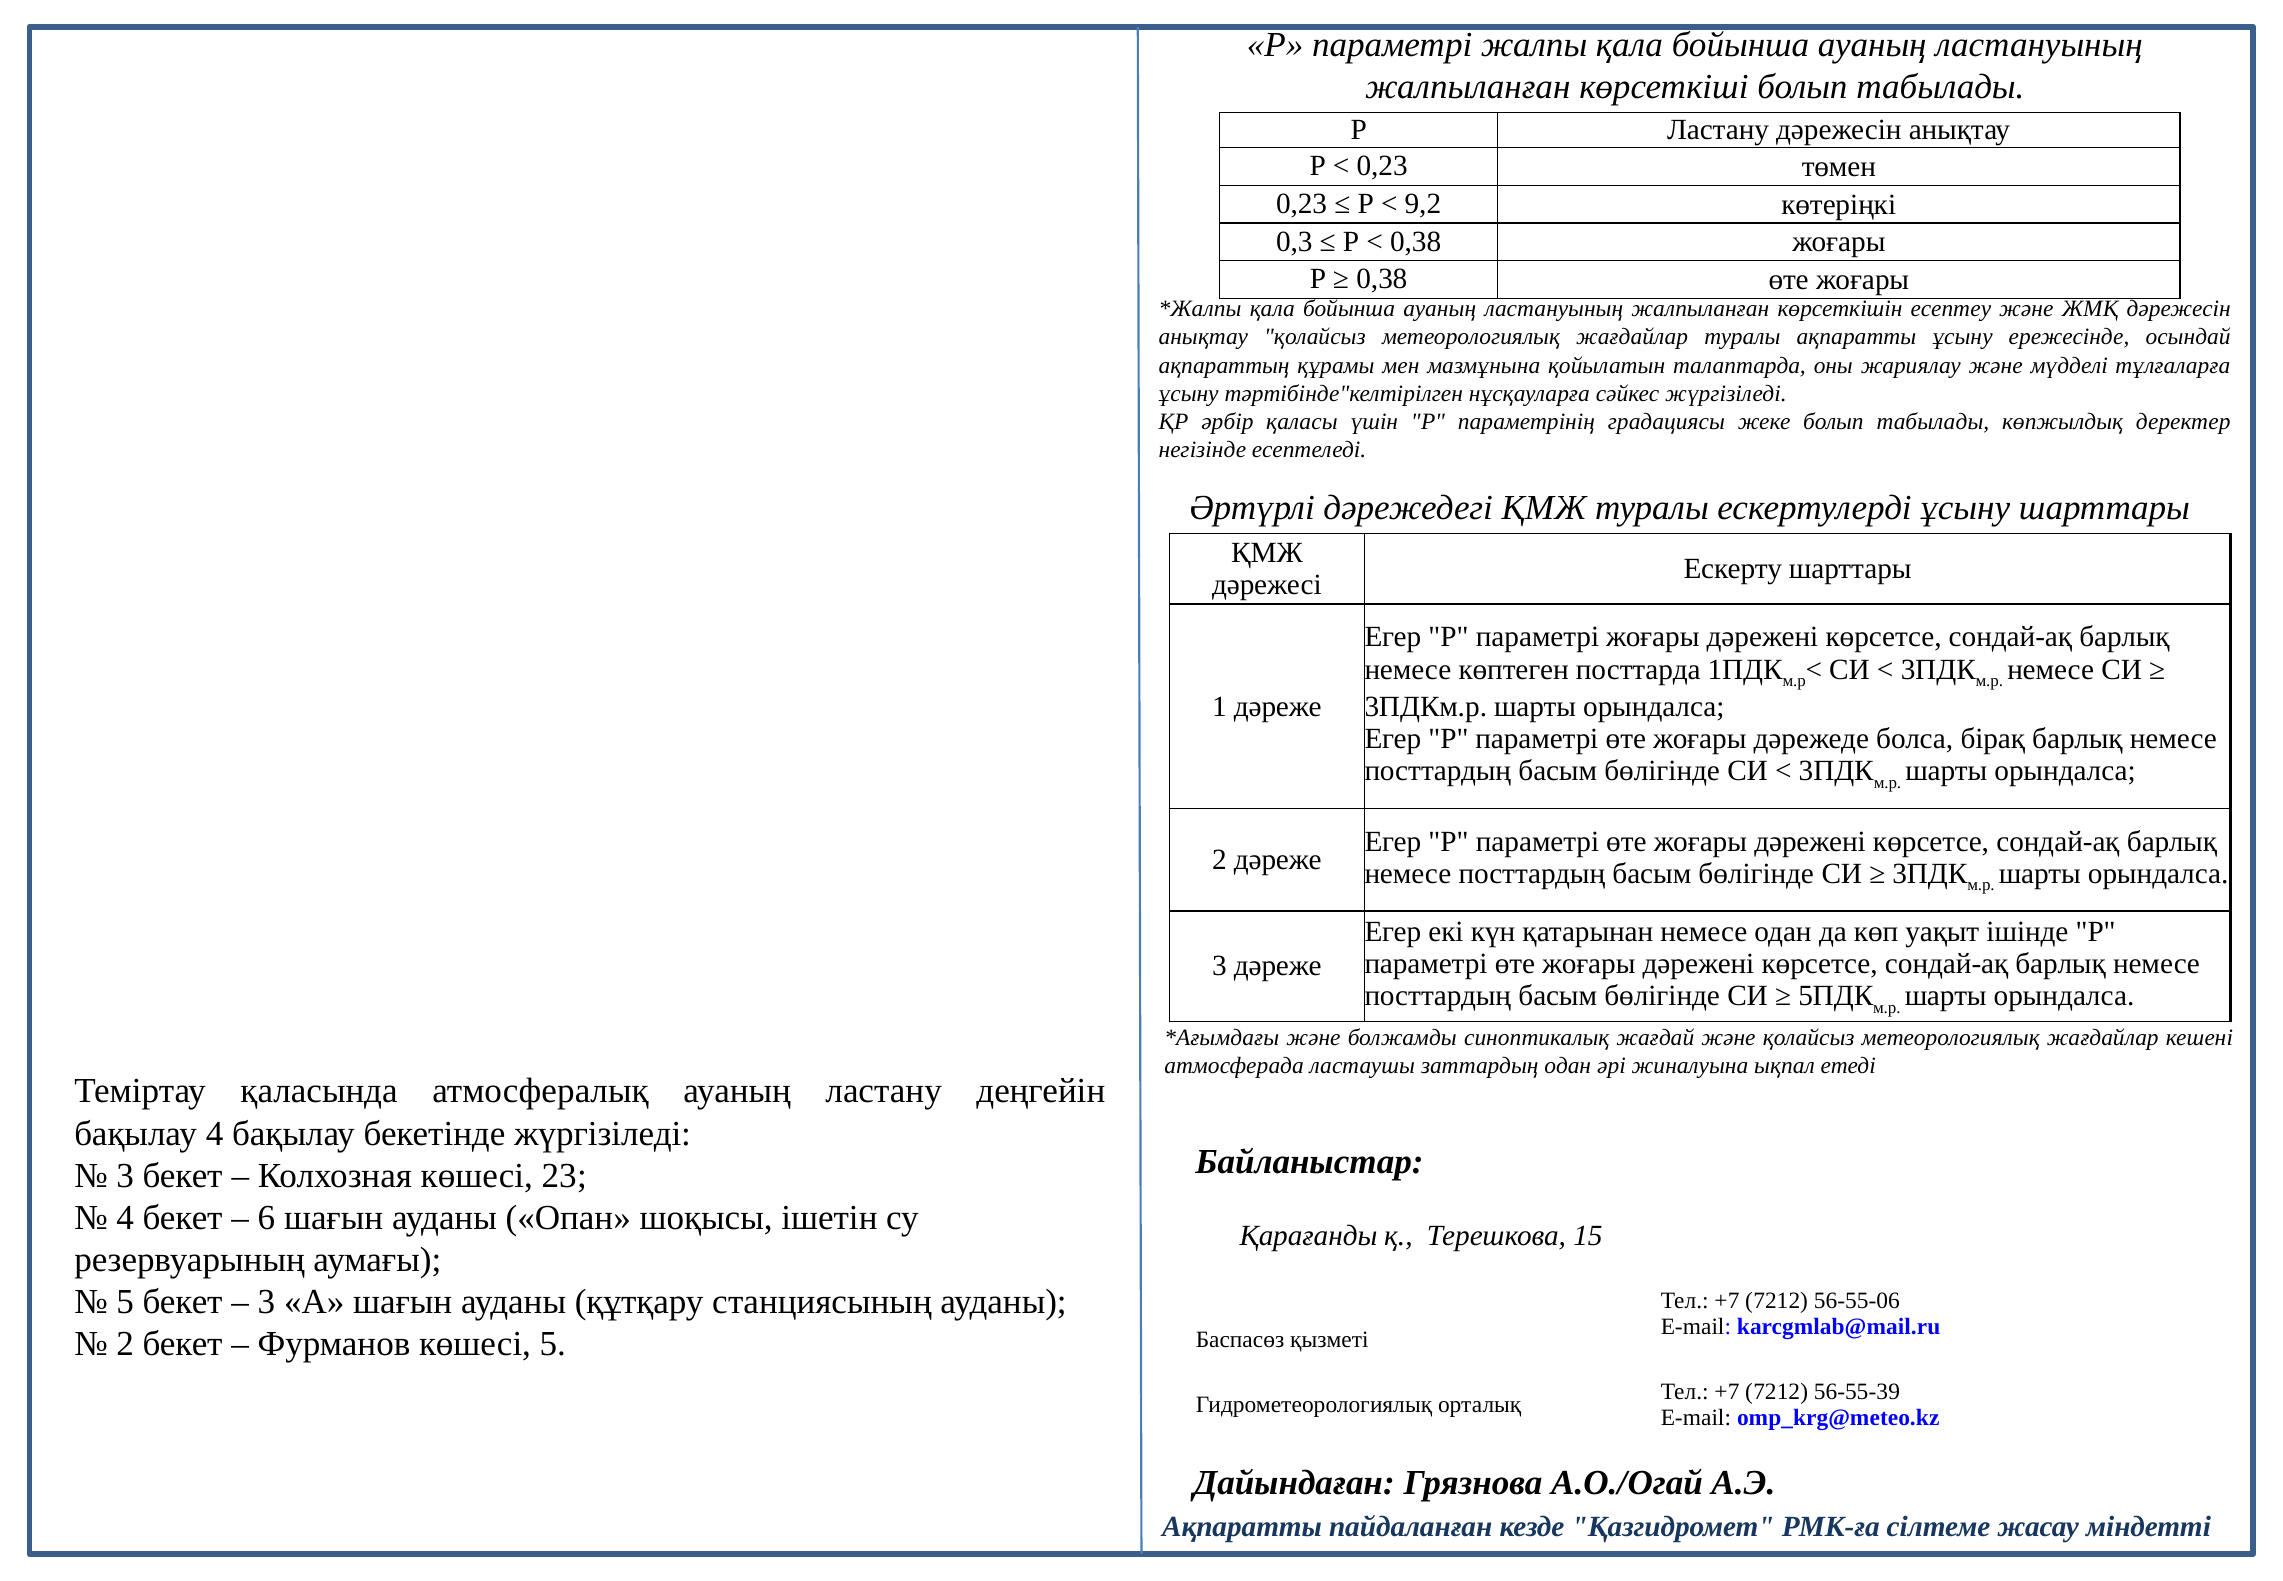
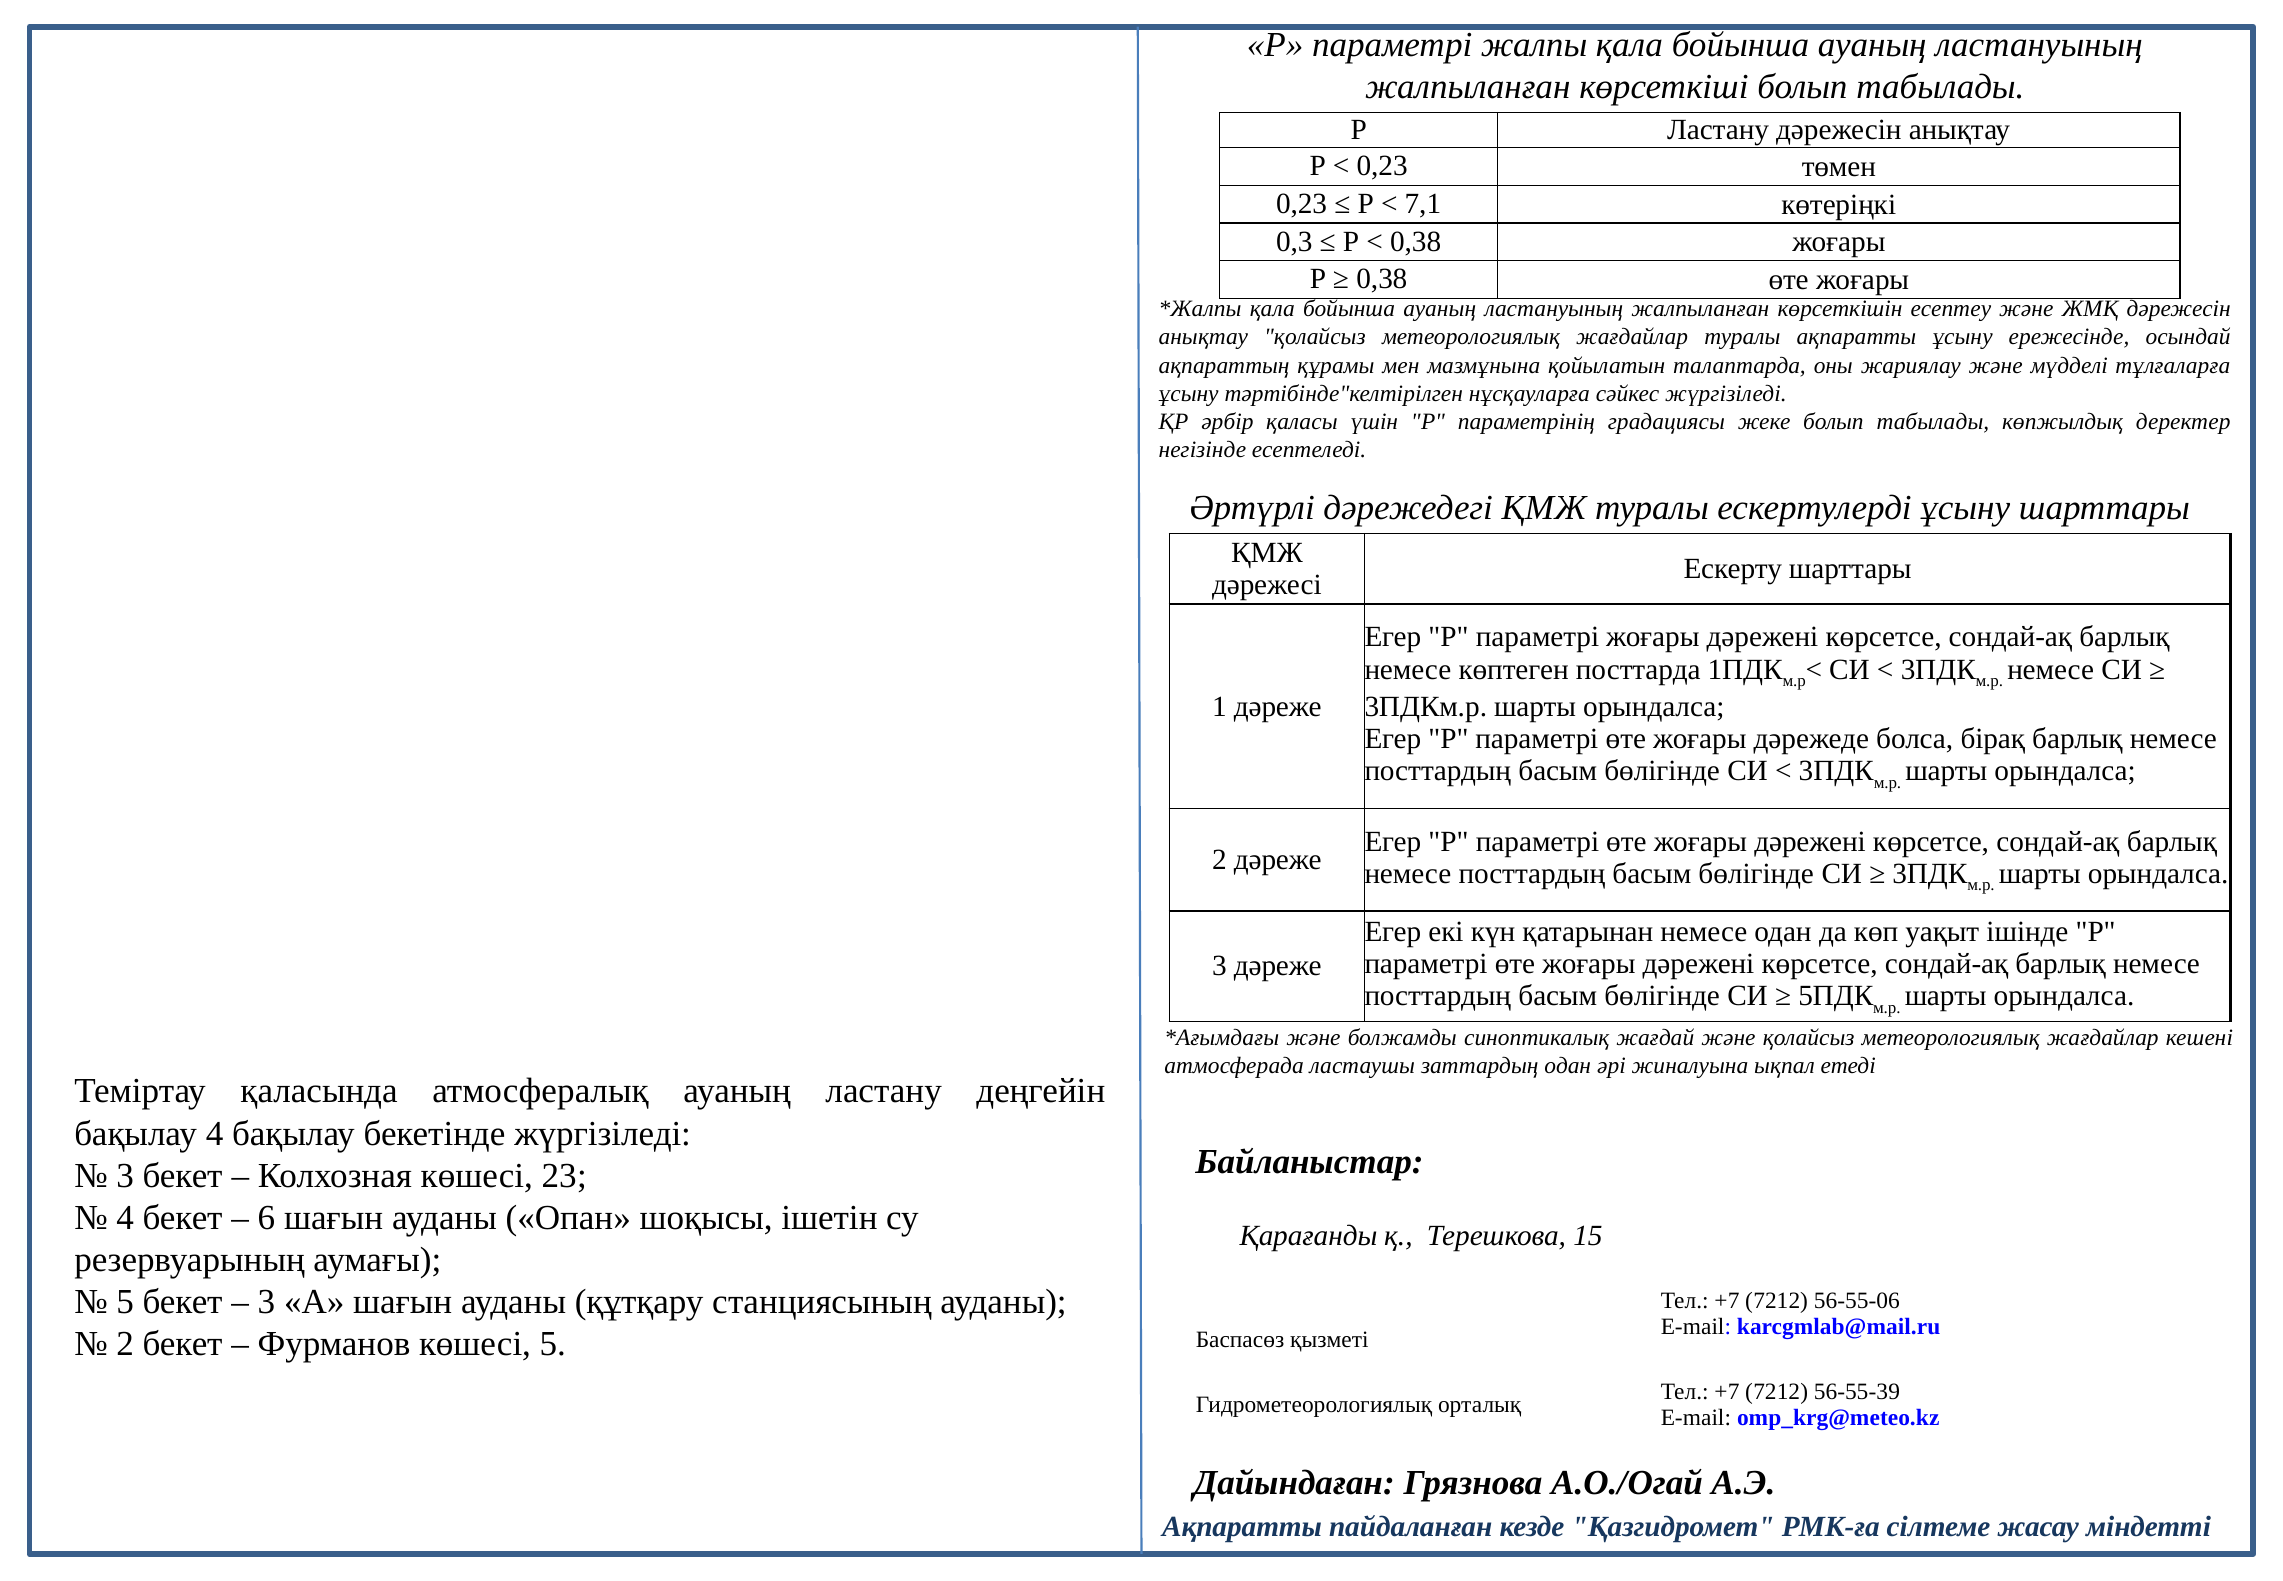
9,2: 9,2 -> 7,1 (1423, 204)
